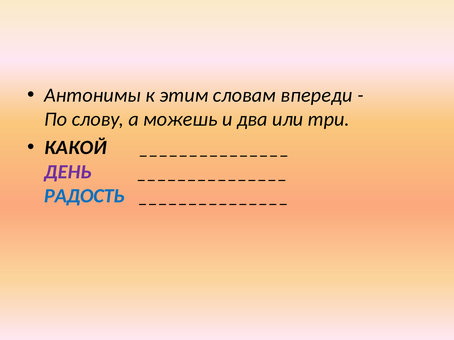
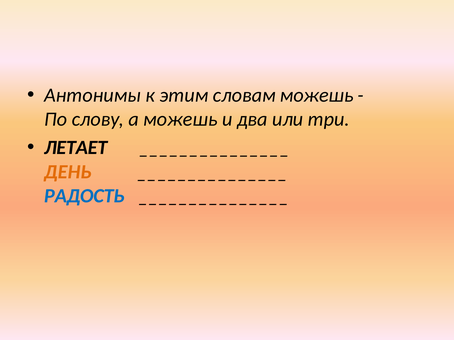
словам впереди: впереди -> можешь (317, 95)
КАКОЙ: КАКОЙ -> ЛЕТАЕТ (76, 148)
ДЕНЬ colour: purple -> orange (68, 172)
